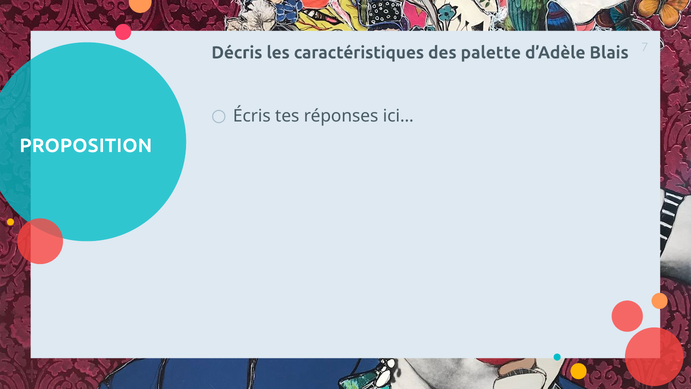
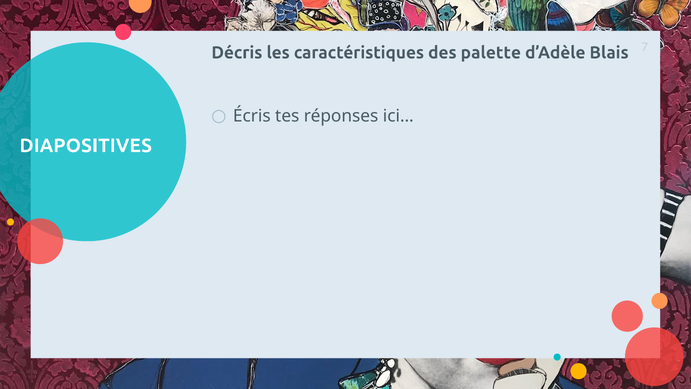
PROPOSITION: PROPOSITION -> DIAPOSITIVES (86, 146)
